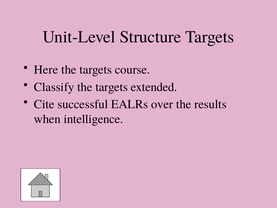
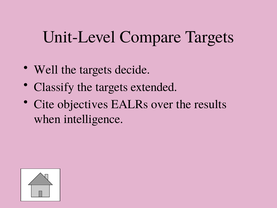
Structure: Structure -> Compare (150, 37)
Here: Here -> Well (46, 70)
course: course -> decide (132, 70)
successful: successful -> objectives (83, 104)
